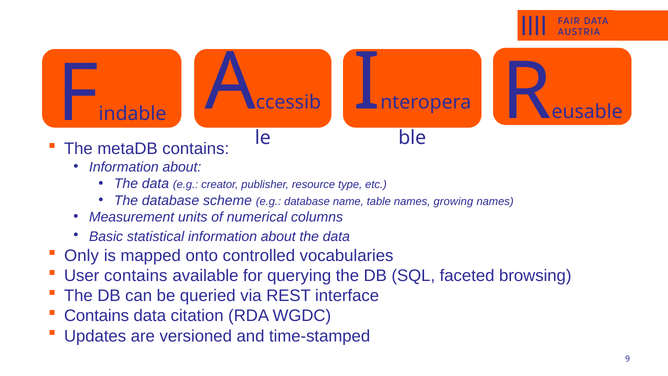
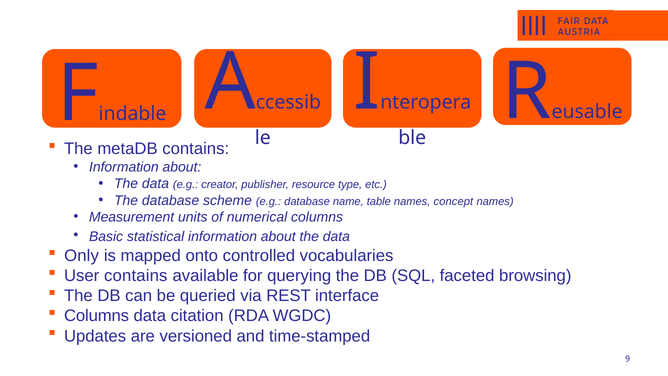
growing: growing -> concept (453, 201)
Contains: Contains -> Columns (97, 316)
